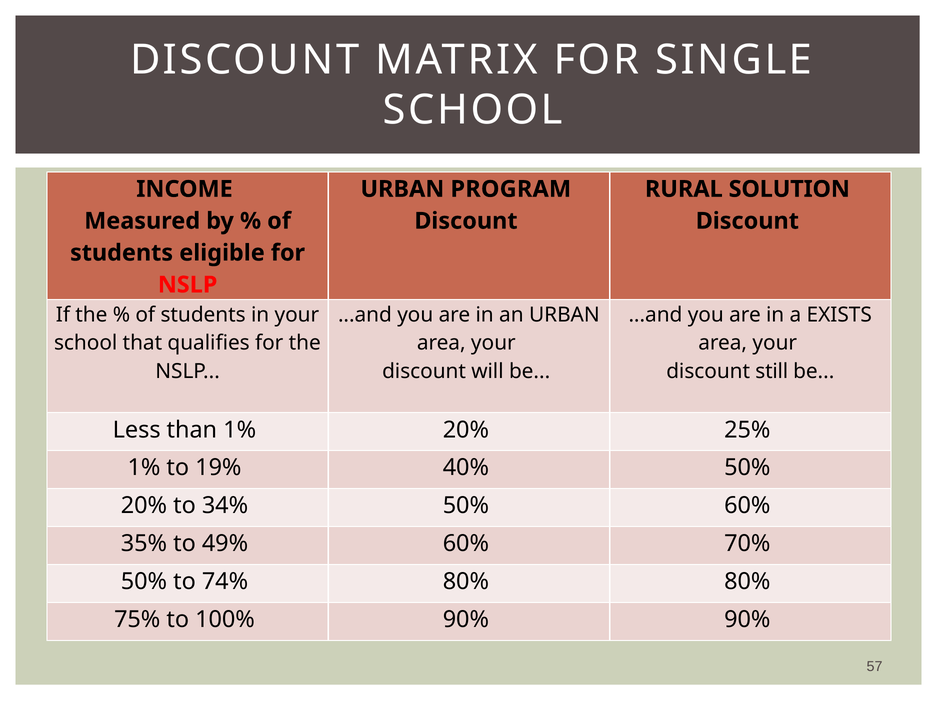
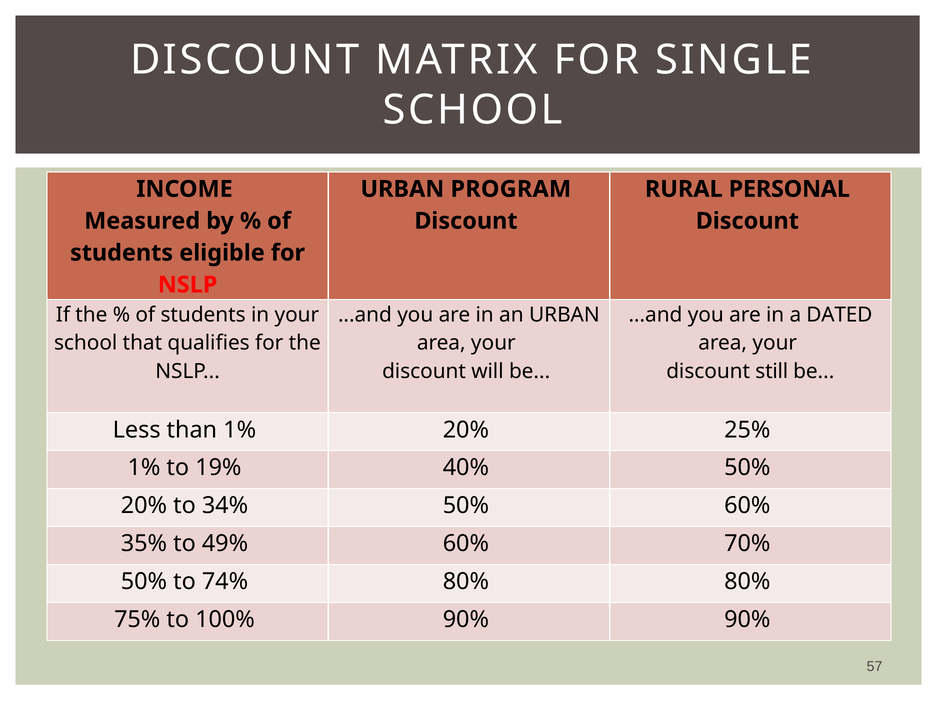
SOLUTION: SOLUTION -> PERSONAL (789, 189)
EXISTS: EXISTS -> DATED (839, 315)
